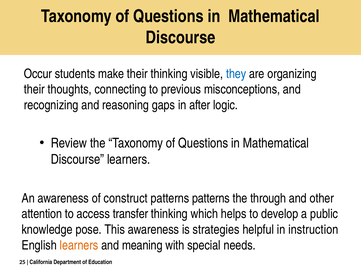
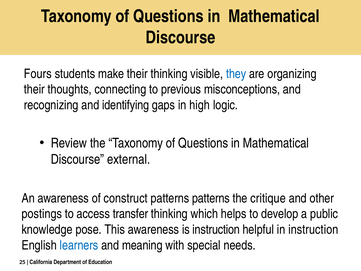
Occur: Occur -> Fours (38, 74)
reasoning: reasoning -> identifying (126, 105)
after: after -> high (200, 105)
Discourse learners: learners -> external (129, 159)
through: through -> critique (268, 198)
attention: attention -> postings (42, 214)
is strategies: strategies -> instruction (216, 229)
learners colour: orange -> blue (79, 245)
